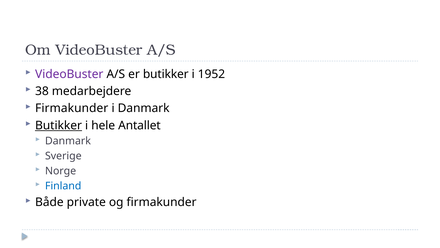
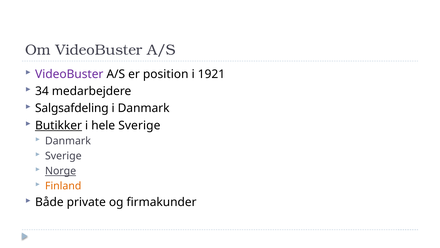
er butikker: butikker -> position (166, 74)
1952: 1952 -> 1921 (211, 74)
38: 38 -> 34 (42, 91)
Firmakunder: Firmakunder -> Salgsafdeling (72, 108)
hele Antallet: Antallet -> Sverige (139, 125)
Norge underline: none -> present (61, 171)
Finland colour: blue -> orange (63, 186)
